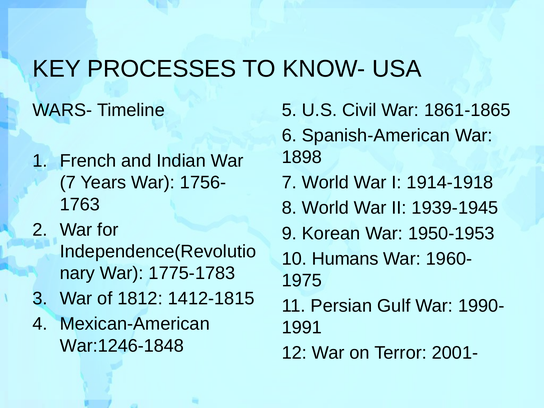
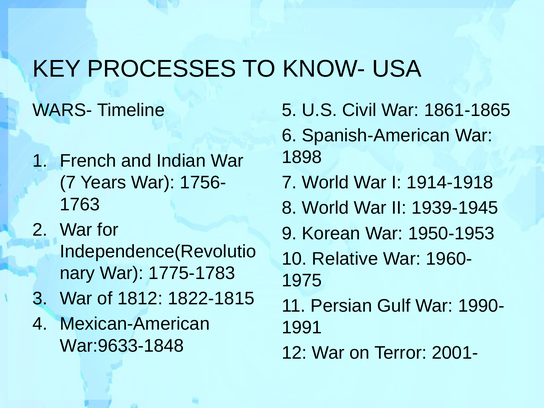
Humans: Humans -> Relative (345, 259)
1412-1815: 1412-1815 -> 1822-1815 (211, 299)
War:1246-1848: War:1246-1848 -> War:9633-1848 (122, 346)
